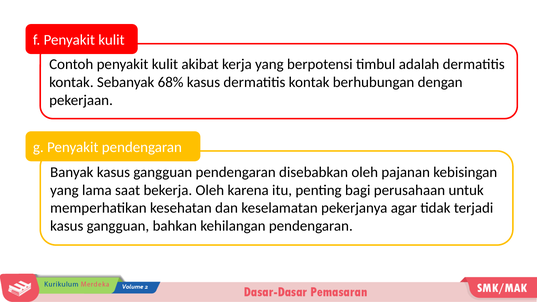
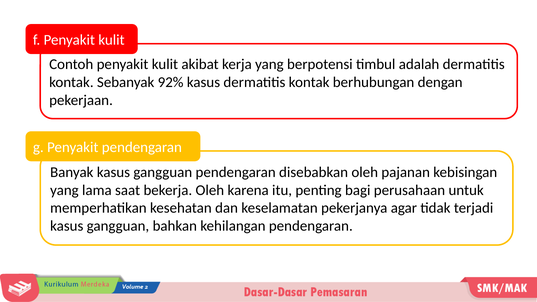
68%: 68% -> 92% (171, 82)
